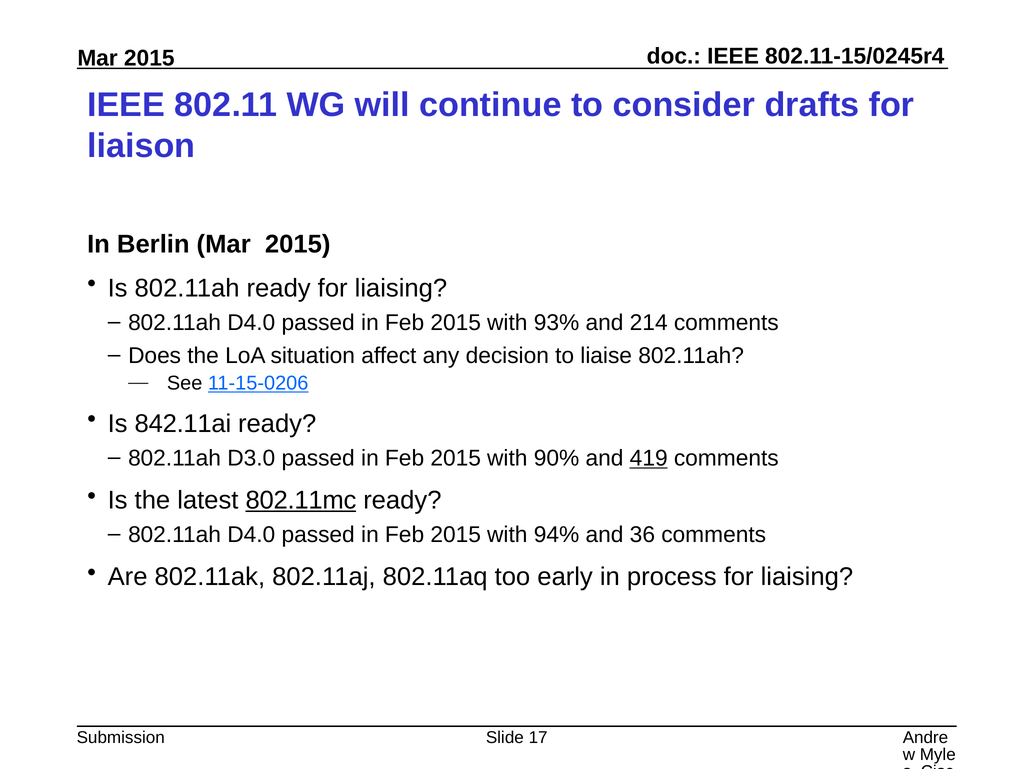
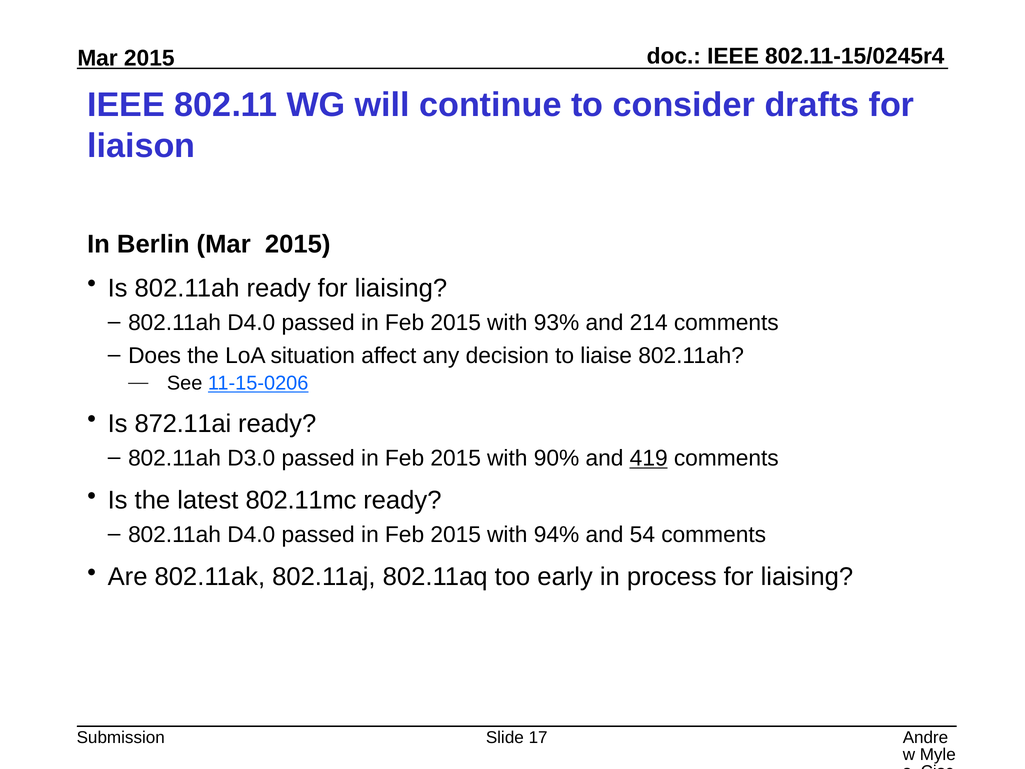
842.11ai: 842.11ai -> 872.11ai (183, 423)
802.11mc underline: present -> none (301, 500)
36: 36 -> 54 (642, 535)
